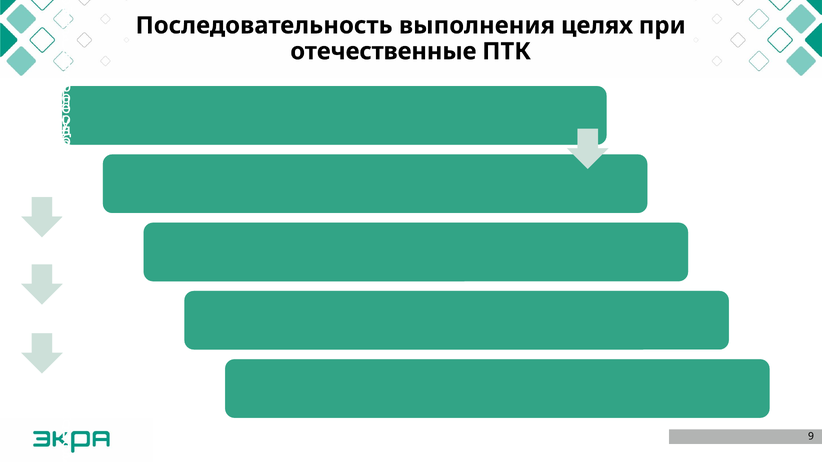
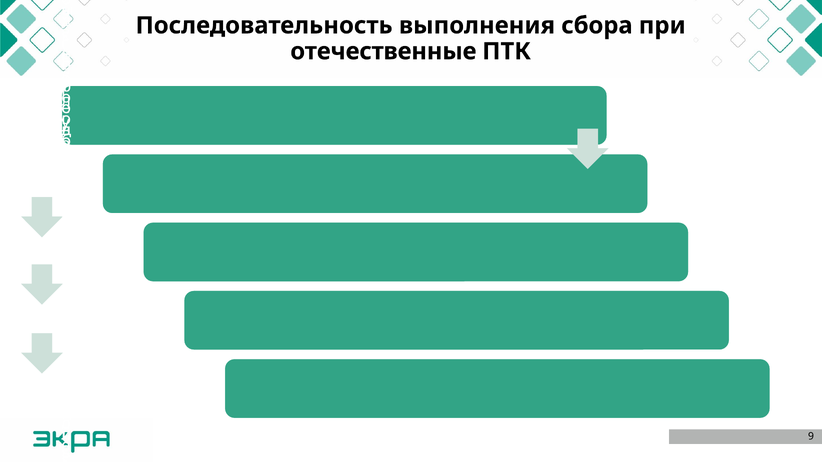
целях: целях -> сбора (597, 26)
